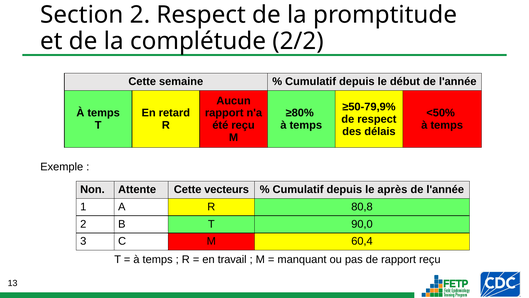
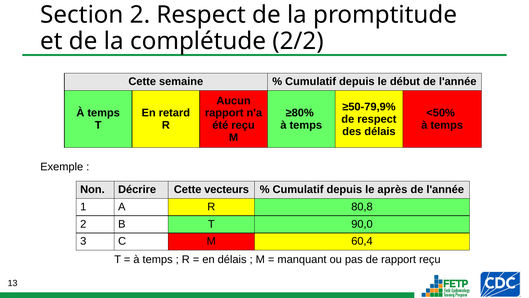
Attente: Attente -> Décrire (137, 189)
en travail: travail -> délais (232, 259)
